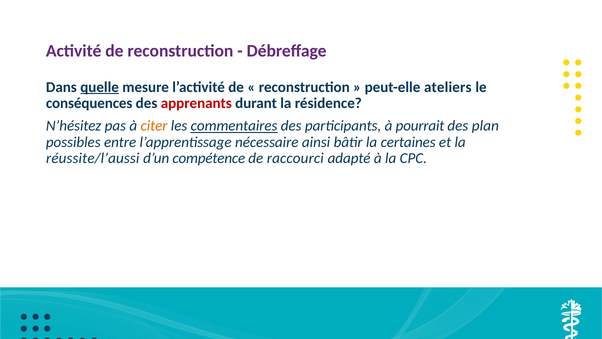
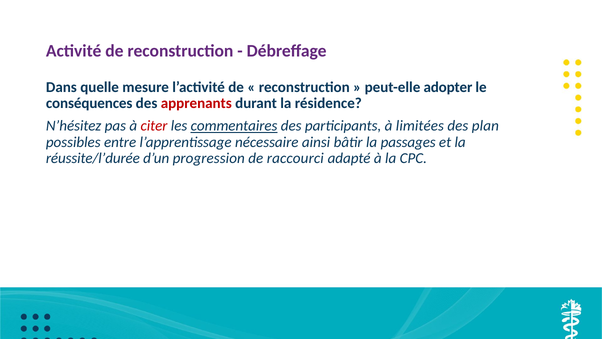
quelle underline: present -> none (100, 87)
ateliers: ateliers -> adopter (448, 87)
citer colour: orange -> red (154, 126)
pourrait: pourrait -> limitées (420, 126)
certaines: certaines -> passages (408, 142)
réussite/l’aussi: réussite/l’aussi -> réussite/l’durée (93, 158)
compétence: compétence -> progression (209, 158)
